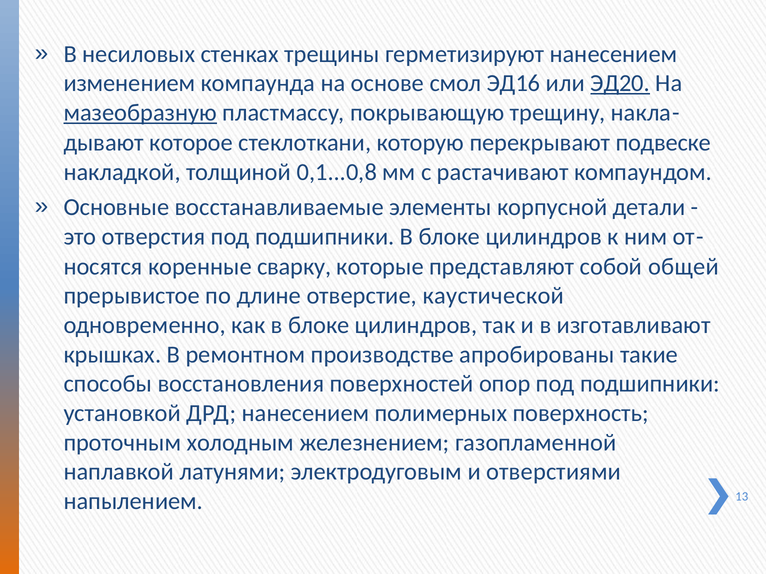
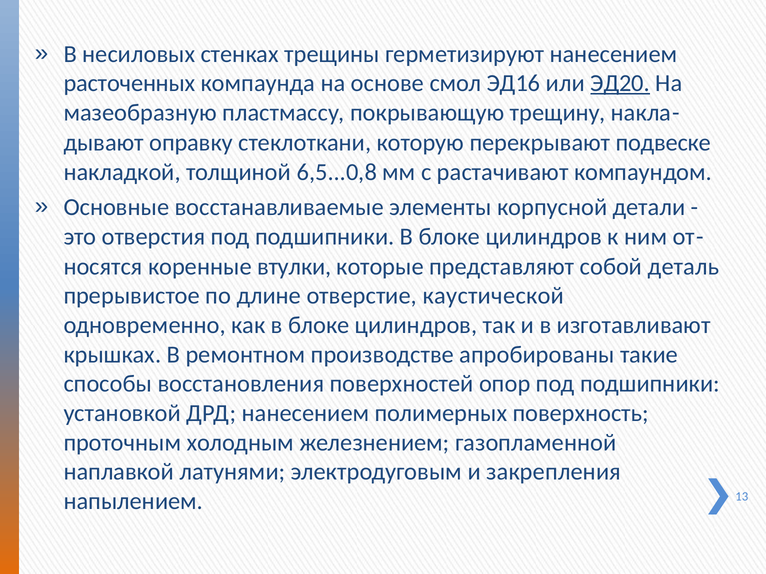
изменением: изменением -> расточенных (130, 83)
мазеобразную underline: present -> none (140, 113)
которое: которое -> оправку (191, 143)
0,1...0,8: 0,1...0,8 -> 6,5...0,8 (337, 172)
сварку: сварку -> втулки (294, 267)
общей: общей -> деталь (684, 267)
отверстиями: отверстиями -> закрепления (554, 472)
